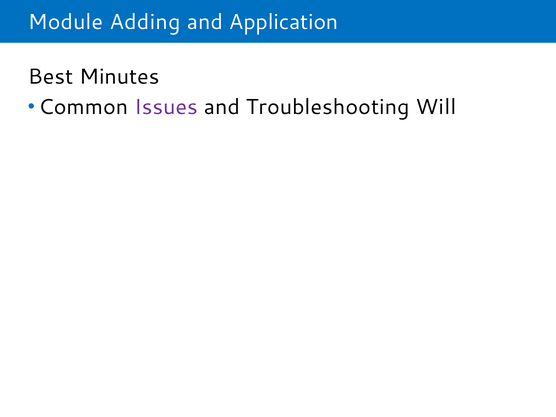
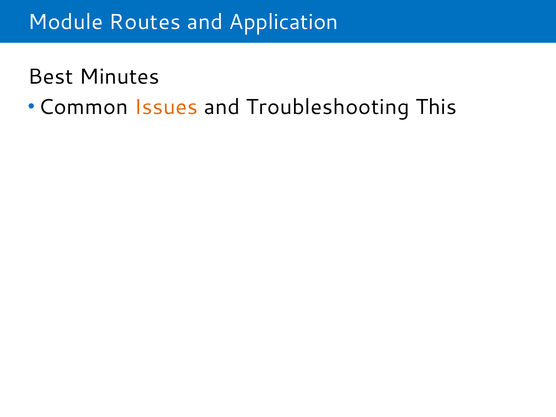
Adding: Adding -> Routes (145, 22)
Issues colour: purple -> orange (166, 107)
Will: Will -> This (436, 107)
